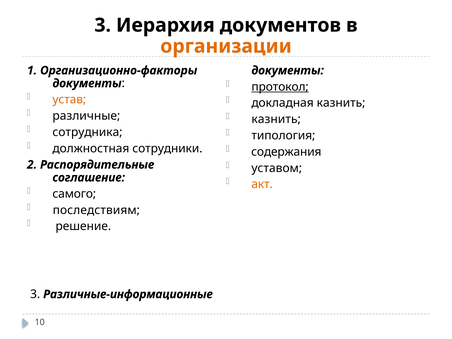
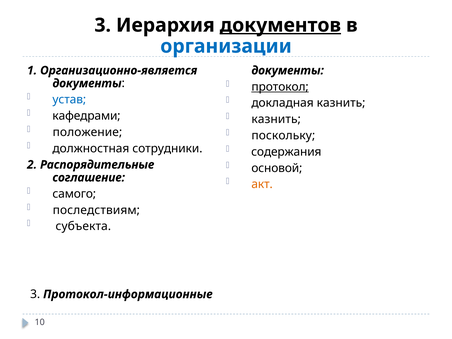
документов underline: none -> present (280, 25)
организации colour: orange -> blue (226, 46)
Организационно-факторы: Организационно-факторы -> Организационно-является (119, 70)
устав colour: orange -> blue (69, 100)
различные: различные -> кафедрами (86, 116)
сотрудника: сотрудника -> положение (87, 132)
типология: типология -> поскольку (283, 136)
уставом: уставом -> основой (277, 168)
решение: решение -> субъекта (83, 226)
Различные-информационные: Различные-информационные -> Протокол-информационные (128, 294)
